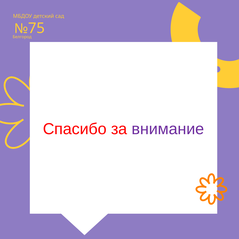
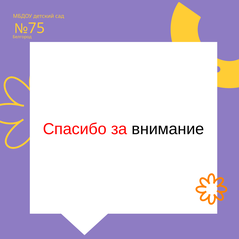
внимание colour: purple -> black (168, 129)
